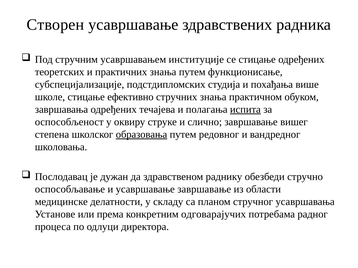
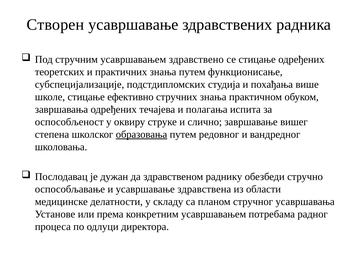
институције: институције -> здравствено (196, 59)
испита underline: present -> none (245, 110)
усавршавање завршавање: завршавање -> здравствена (204, 190)
конкретним одговарајучих: одговарајучих -> усавршавањем (214, 215)
